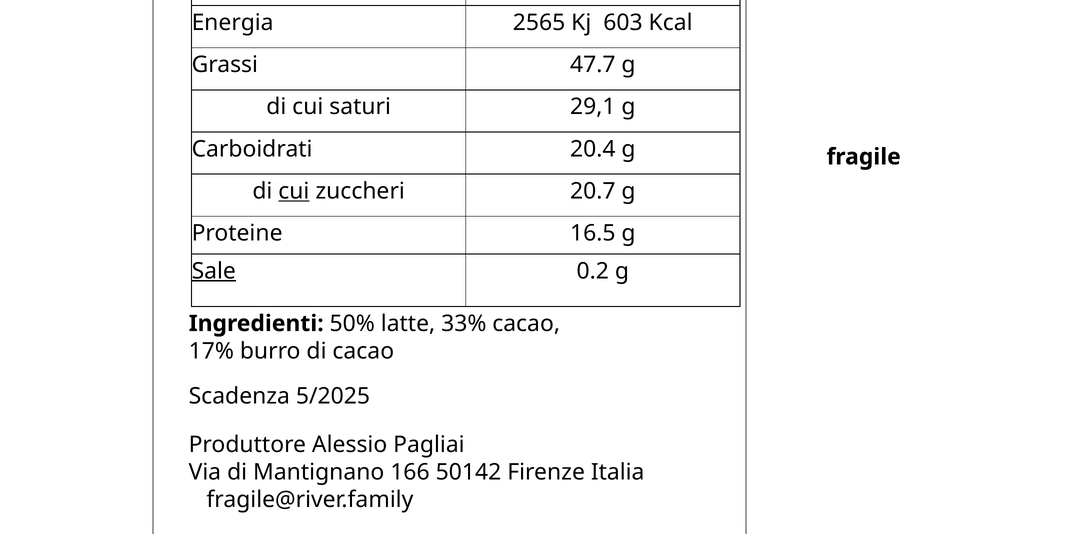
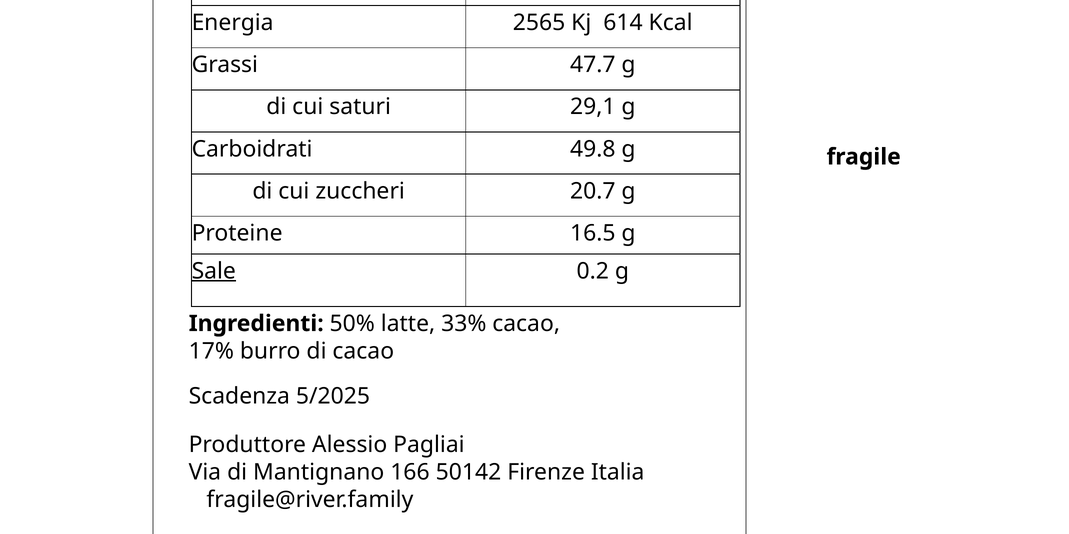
603: 603 -> 614 (623, 23)
20.4: 20.4 -> 49.8 (593, 149)
cui underline: present -> none (294, 191)
